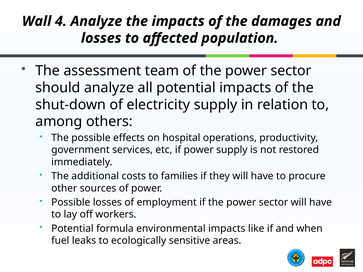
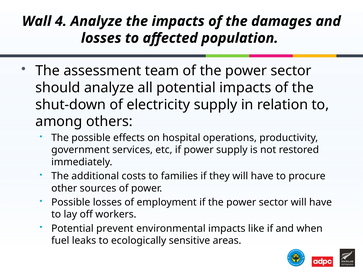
formula: formula -> prevent (115, 229)
